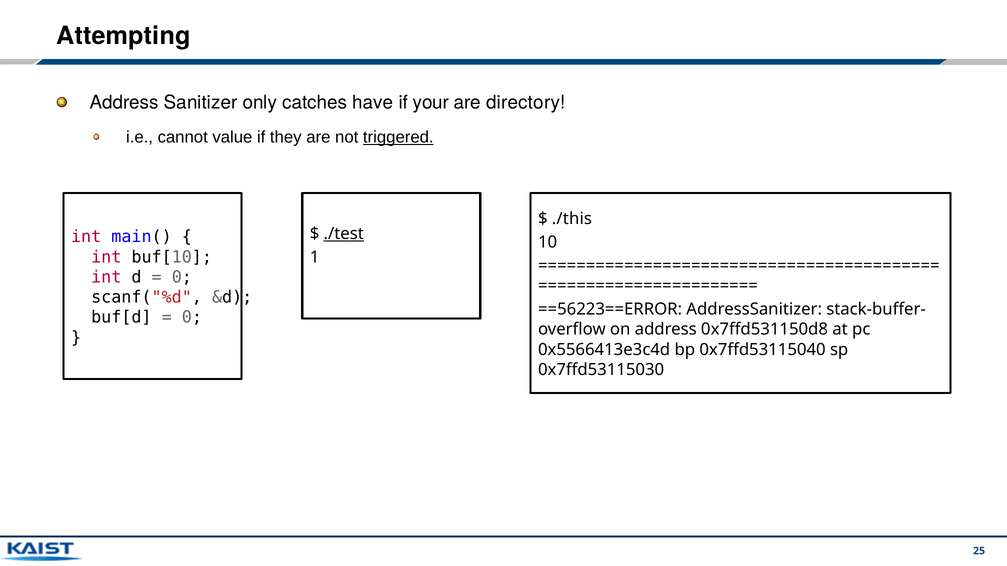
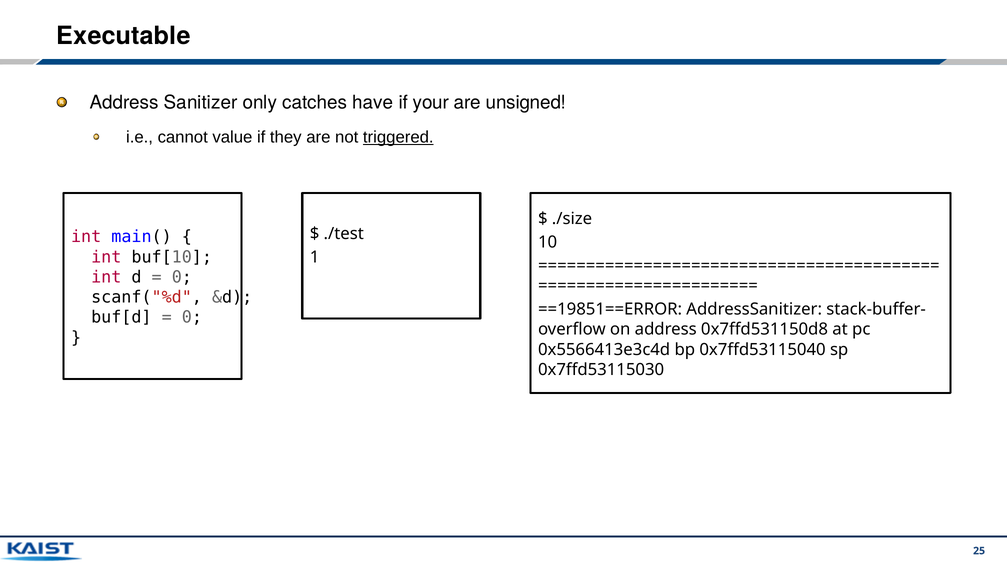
Attempting: Attempting -> Executable (123, 36)
directory: directory -> unsigned (526, 103)
./this: ./this -> ./size (572, 219)
./test underline: present -> none (344, 234)
==56223==ERROR: ==56223==ERROR -> ==19851==ERROR (610, 310)
